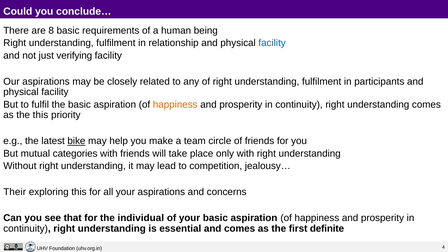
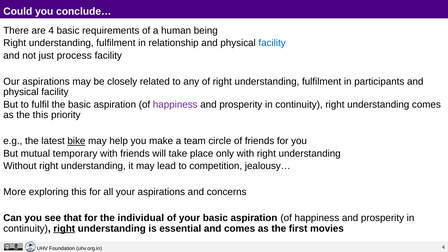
are 8: 8 -> 4 (51, 31)
verifying: verifying -> process (74, 55)
happiness colour: orange -> purple (175, 104)
categories: categories -> temporary (75, 154)
Their: Their -> More (15, 192)
right underline: none -> present (64, 229)
definite: definite -> movies (327, 229)
